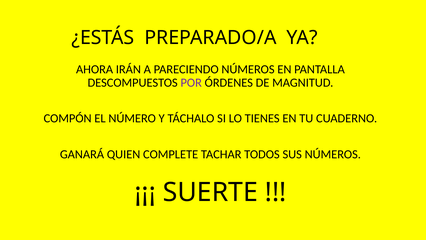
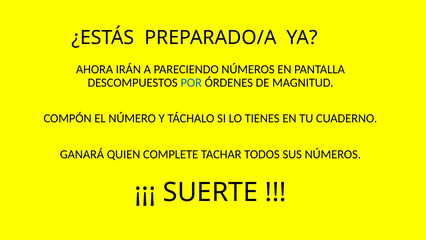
POR colour: purple -> blue (191, 83)
